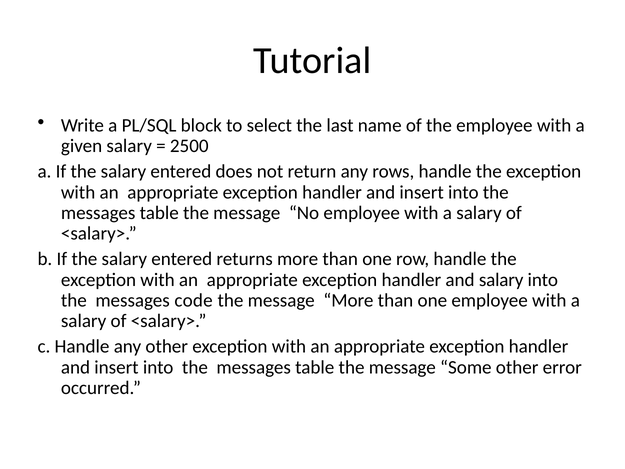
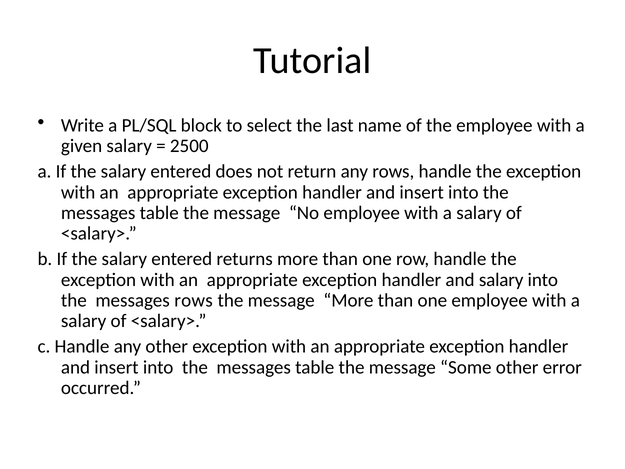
messages code: code -> rows (194, 300)
